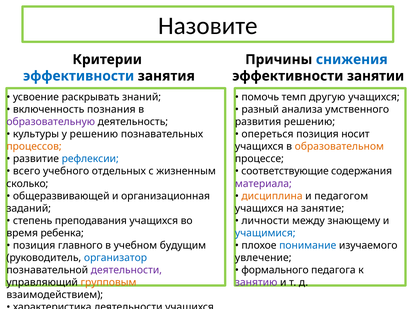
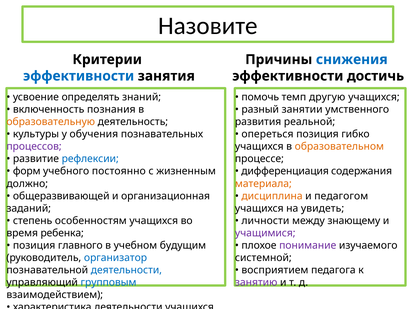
эффективности занятии: занятии -> достичь (376, 76)
раскрывать: раскрывать -> определять (91, 97)
разный анализа: анализа -> занятии (302, 109)
образовательную colour: purple -> orange (51, 122)
развития решению: решению -> реальной (310, 122)
у решению: решению -> обучения (94, 134)
носит: носит -> гибко (355, 134)
процессов colour: orange -> purple (34, 147)
всего: всего -> форм (27, 171)
отдельных: отдельных -> постоянно (119, 171)
соответствующие: соответствующие -> дифференциация (285, 171)
сколько: сколько -> должно (27, 184)
материала colour: purple -> orange (263, 184)
занятие: занятие -> увидеть (323, 208)
степень преподавания: преподавания -> особенностям (91, 221)
учащимися colour: blue -> purple (265, 233)
понимание colour: blue -> purple (308, 245)
увлечение: увлечение -> системной (263, 258)
деятельности colour: purple -> blue (126, 270)
формального: формального -> восприятием (275, 270)
групповым colour: orange -> blue (108, 283)
